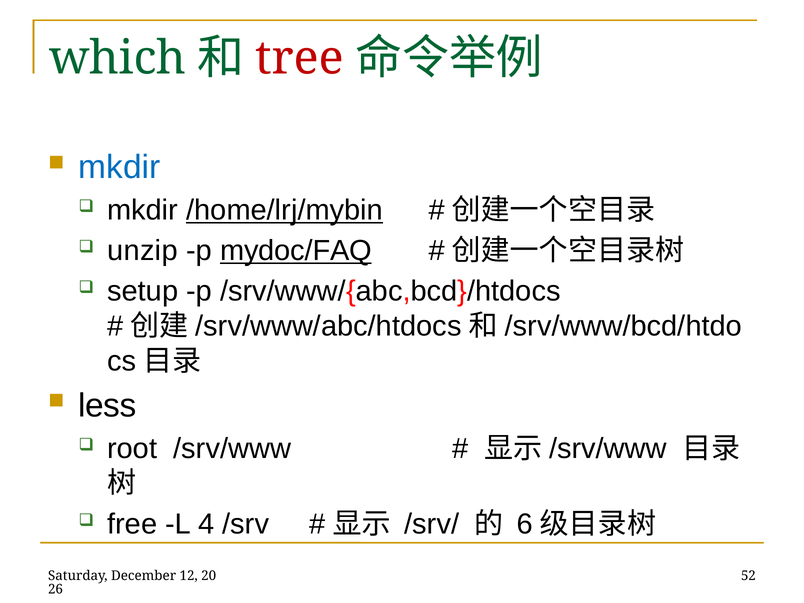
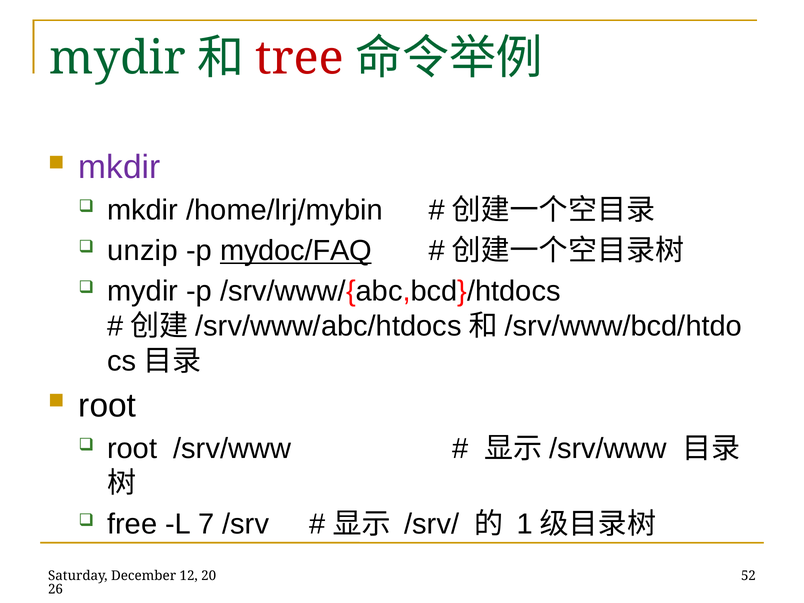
which: which -> mydir (118, 58)
mkdir colour: blue -> purple (119, 167)
/home/lrj/mybin underline: present -> none (285, 210)
setup: setup -> mydir (143, 291)
less: less -> root (107, 406)
4: 4 -> 7 (206, 524)
6: 6 -> 1 (525, 524)
